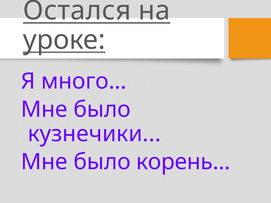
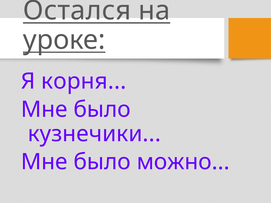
много: много -> корня (84, 81)
корень: корень -> можно (183, 162)
